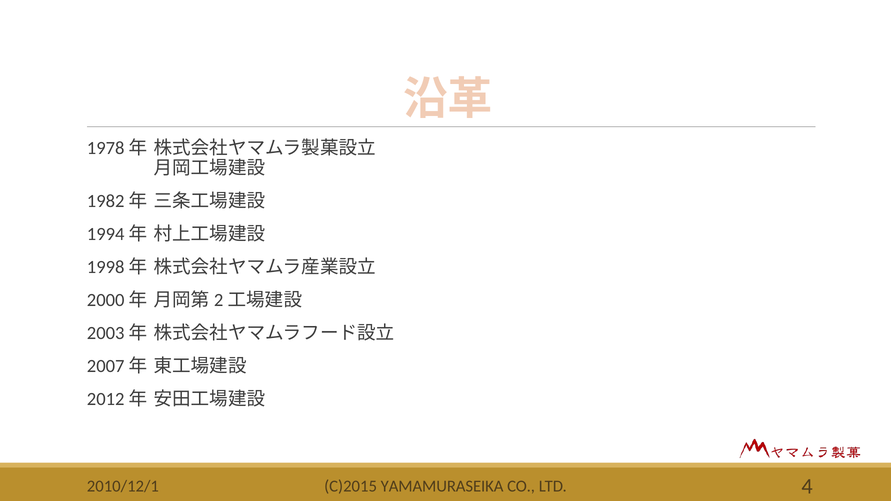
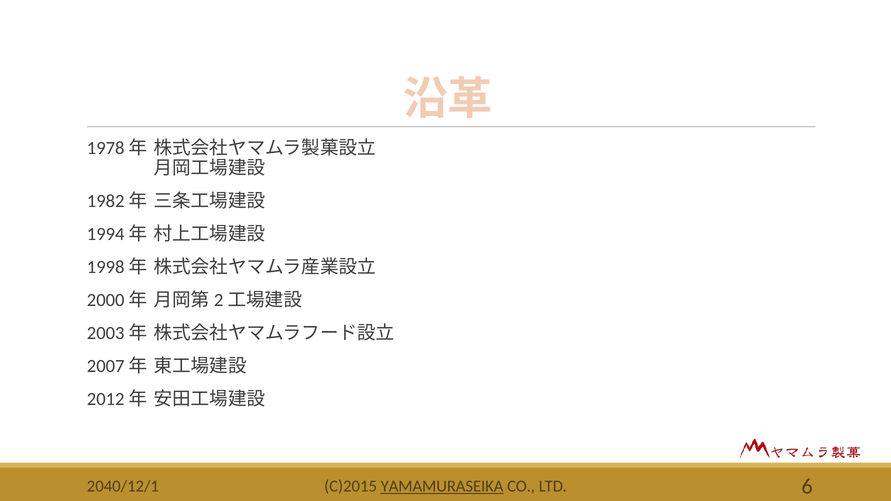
YAMAMURASEIKA underline: none -> present (442, 486)
4: 4 -> 6 (807, 487)
2010/12/1: 2010/12/1 -> 2040/12/1 (123, 487)
